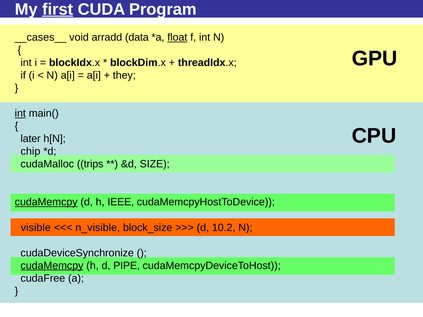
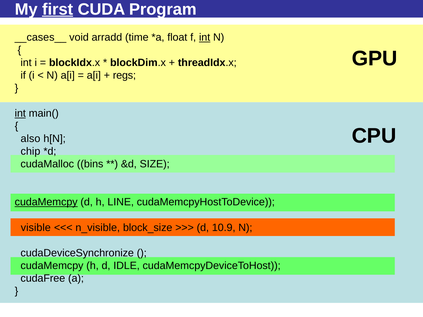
data: data -> time (137, 37)
float underline: present -> none (177, 37)
int underline: none -> present (205, 37)
they: they -> regs (124, 75)
later: later -> also (30, 139)
trips: trips -> bins (90, 164)
IEEE: IEEE -> LINE (121, 202)
10.2: 10.2 -> 10.9 (224, 228)
cudaMemcpy underline: present -> none (52, 266)
PIPE: PIPE -> IDLE (127, 266)
